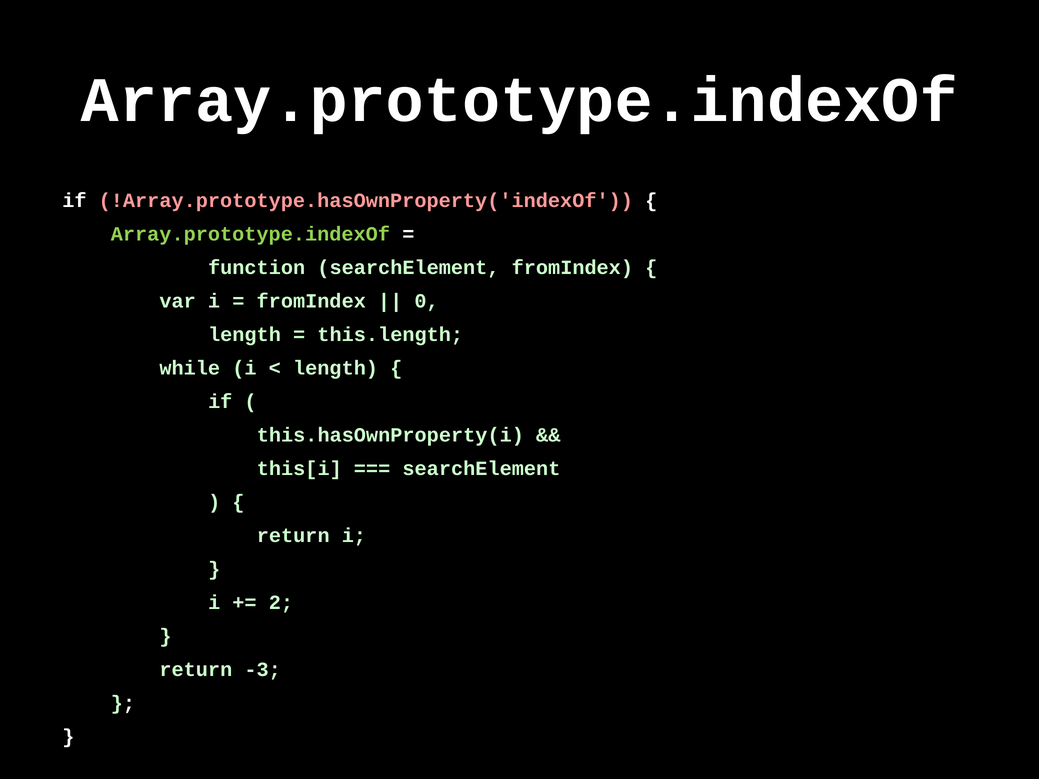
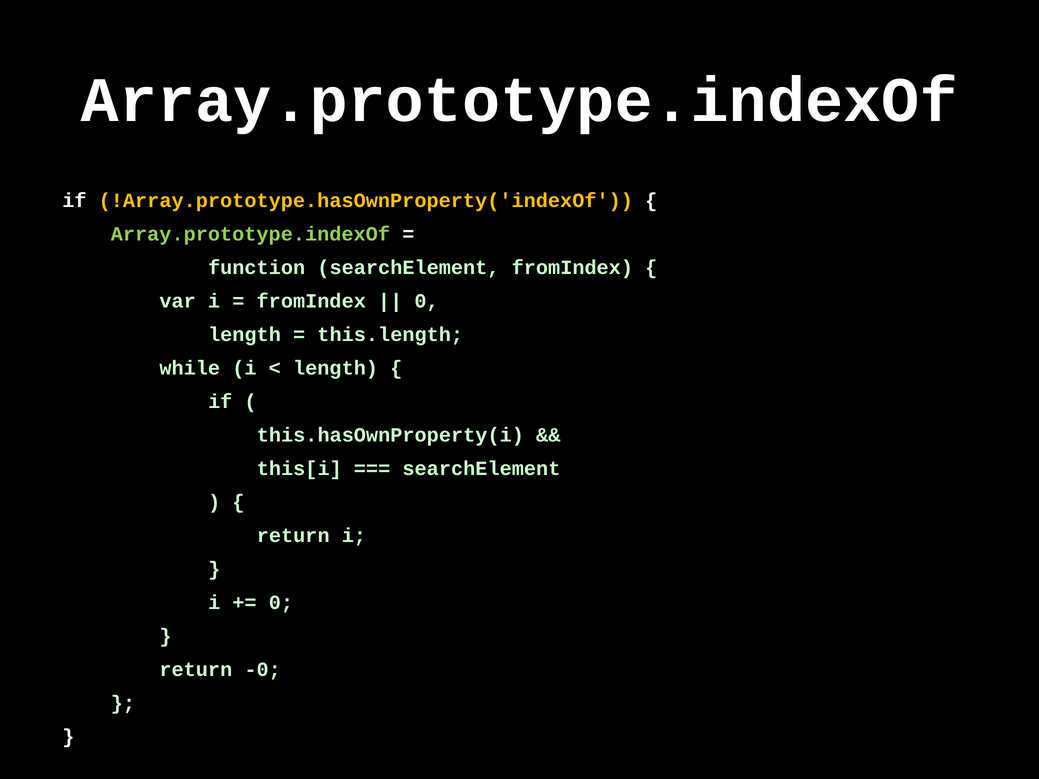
!Array.prototype.hasOwnProperty('indexOf colour: pink -> yellow (366, 201)
2: 2 -> 0 (281, 603)
-3: -3 -> -0 (263, 670)
